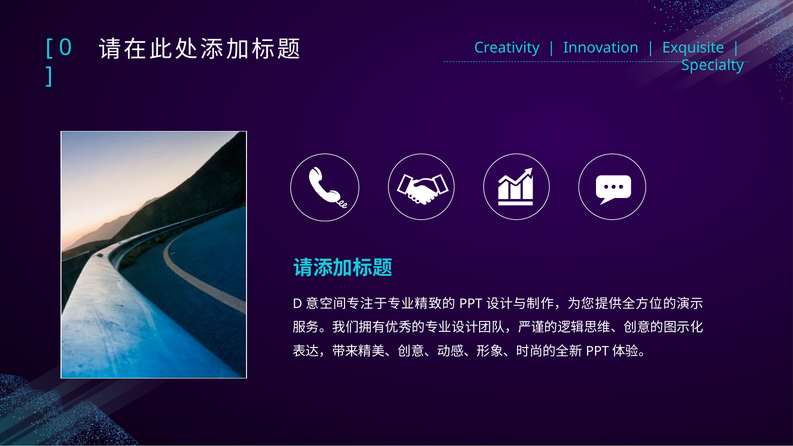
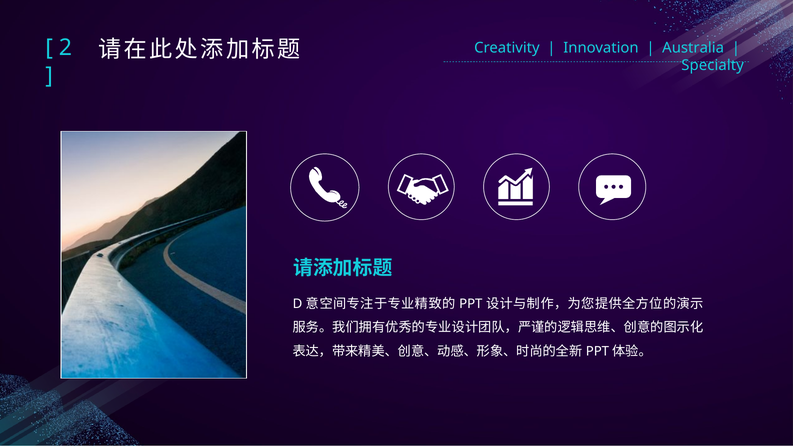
Exquisite: Exquisite -> Australia (693, 48)
0: 0 -> 2 (65, 48)
